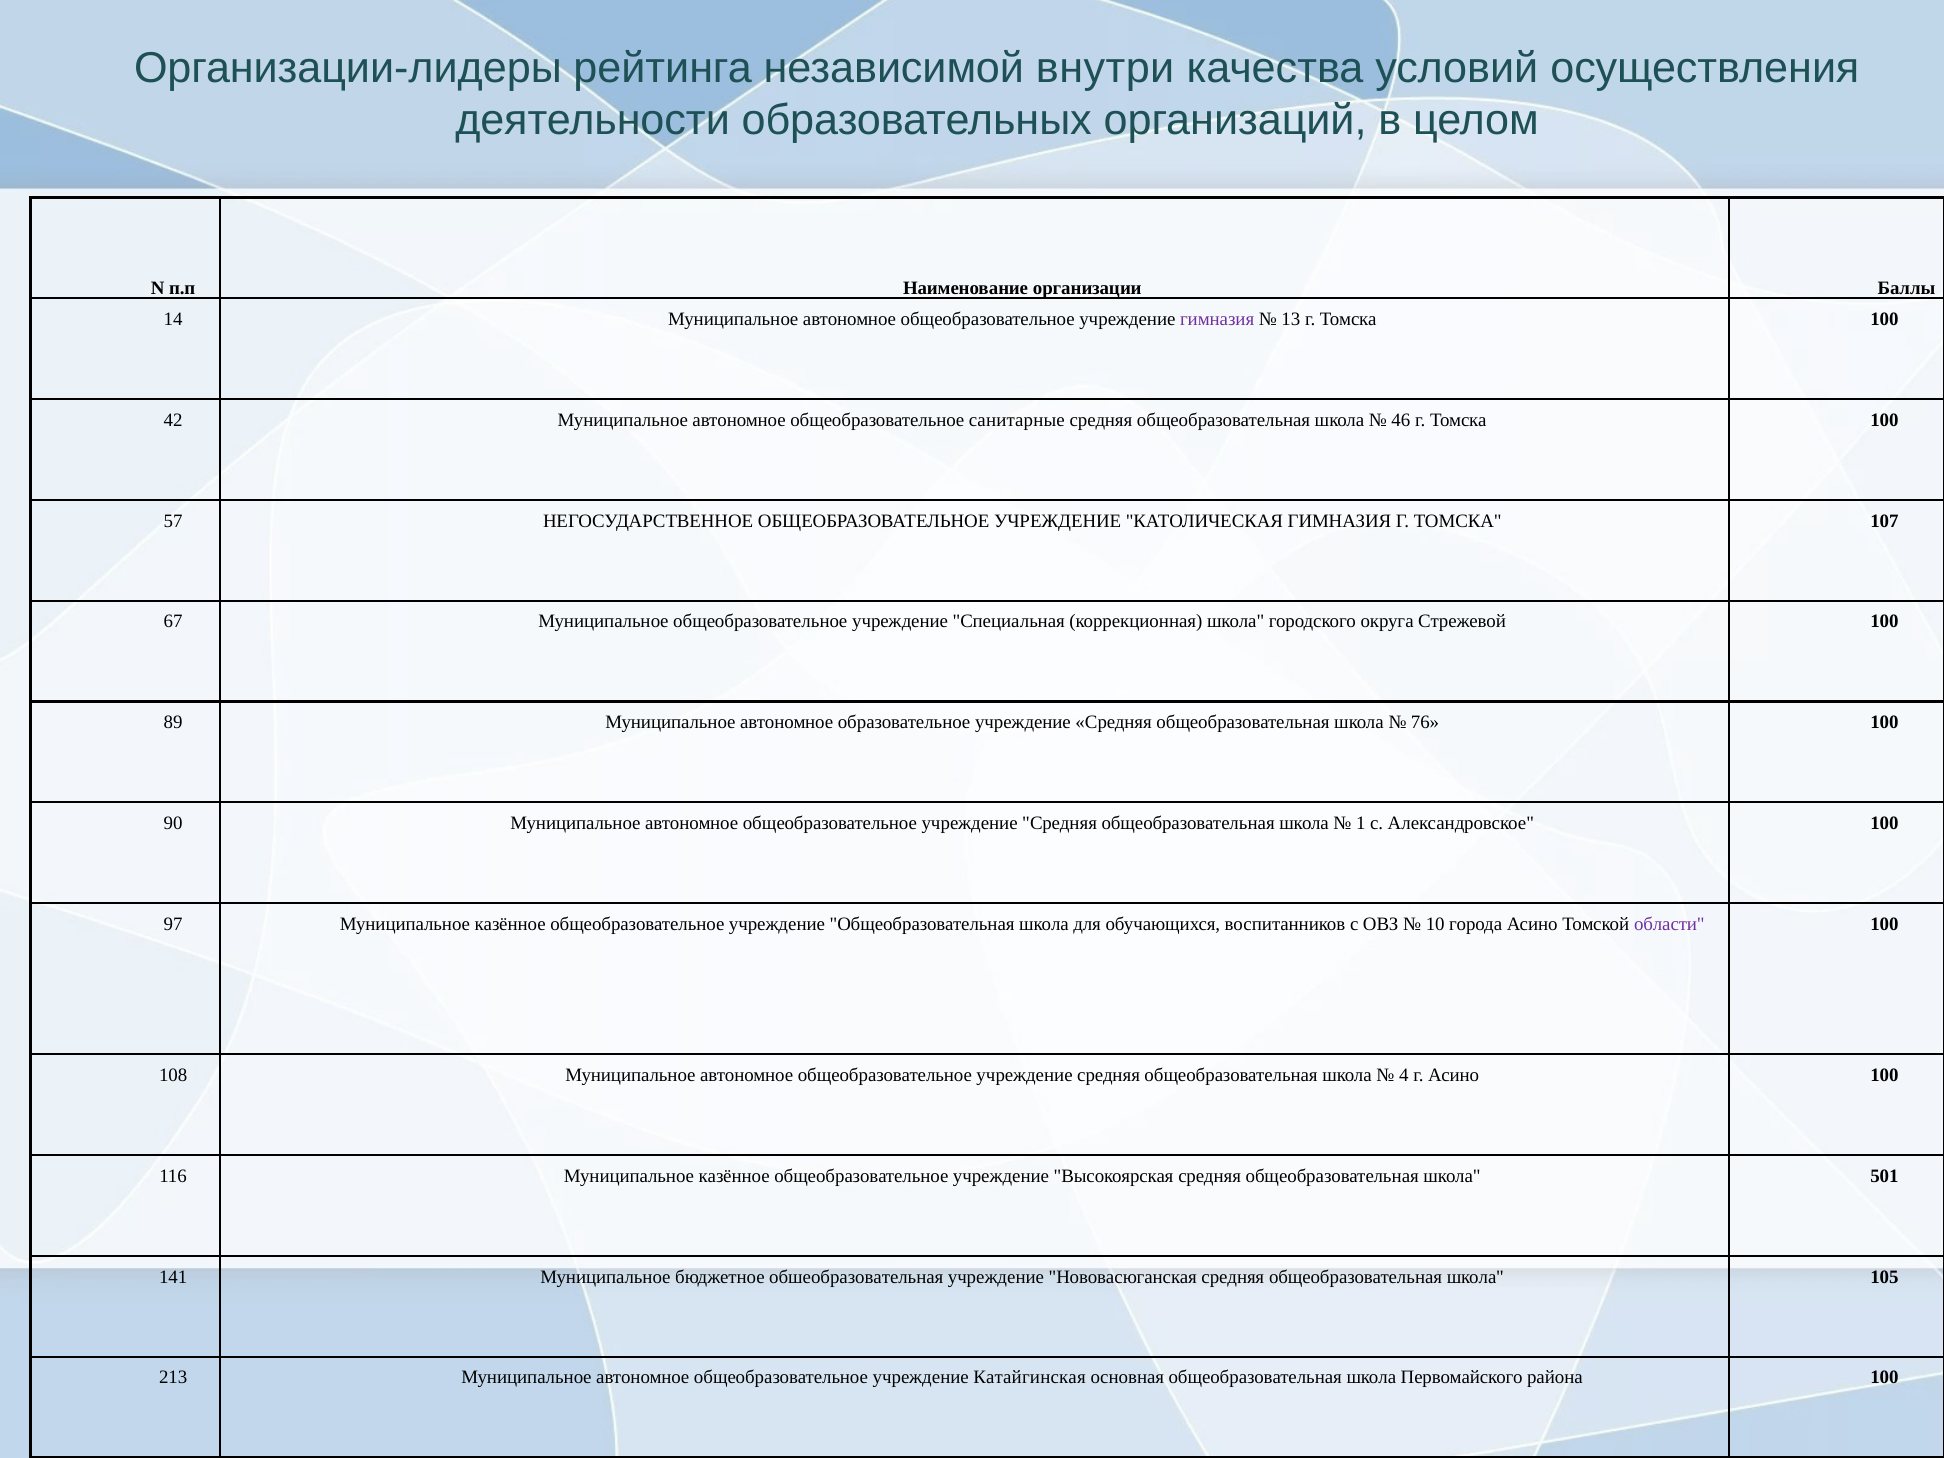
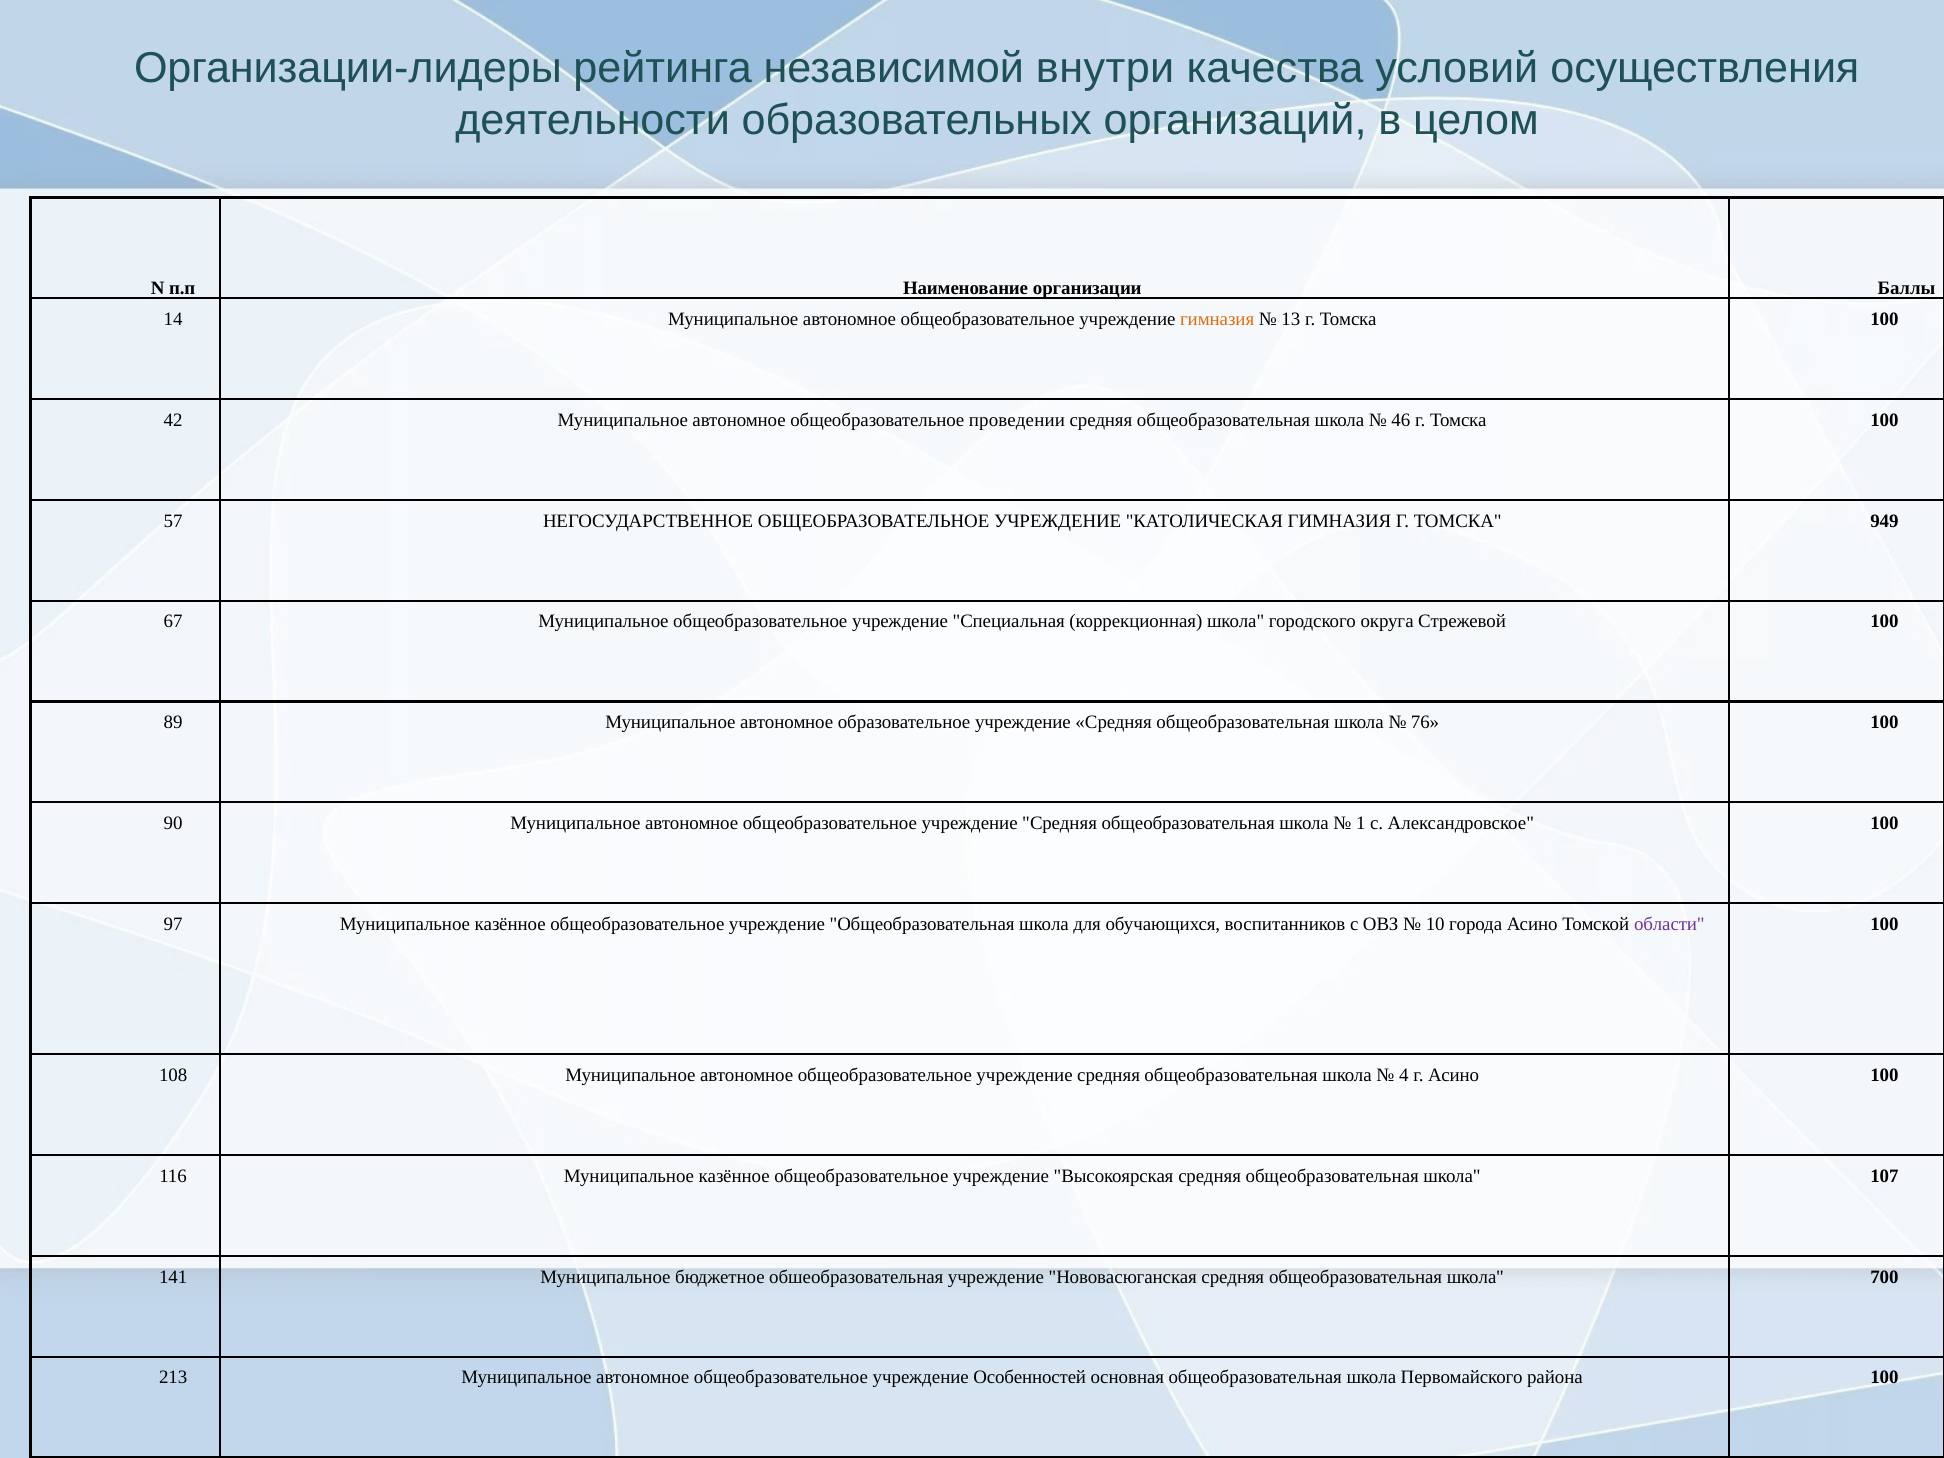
гимназия colour: purple -> orange (1217, 319)
санитарные: санитарные -> проведении (1017, 420)
107: 107 -> 949 (1884, 521)
501: 501 -> 107 (1884, 1176)
105: 105 -> 700 (1884, 1277)
Катайгинская: Катайгинская -> Особенностей (1030, 1378)
